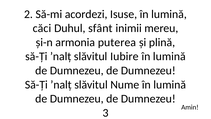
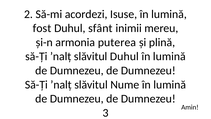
căci: căci -> fost (42, 28)
slăvitul Iubire: Iubire -> Duhul (124, 56)
